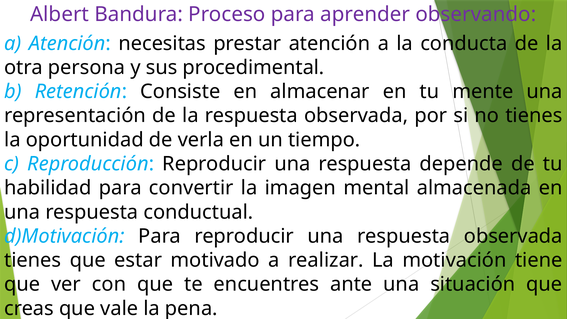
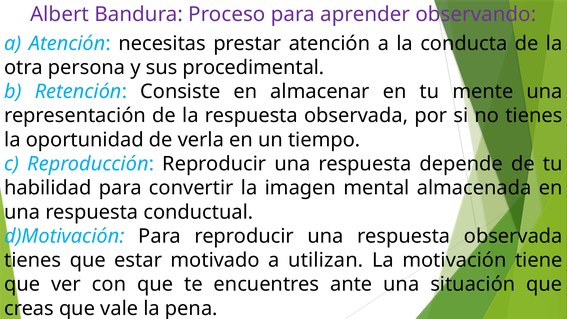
realizar: realizar -> utilizan (326, 260)
